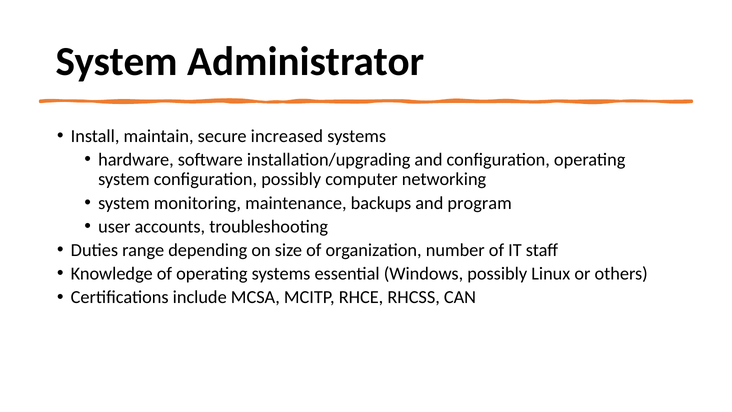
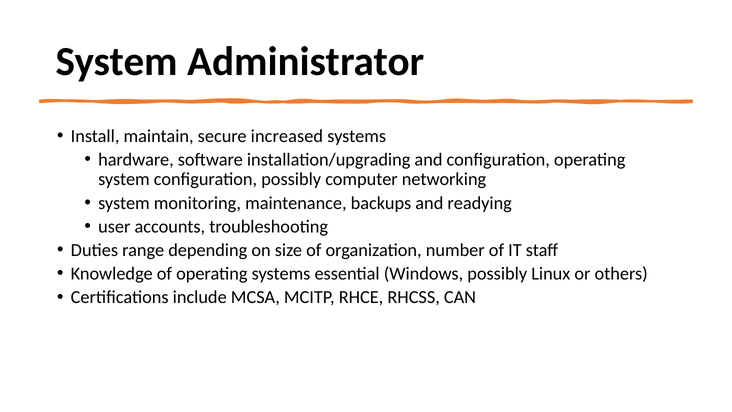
program: program -> readying (480, 203)
